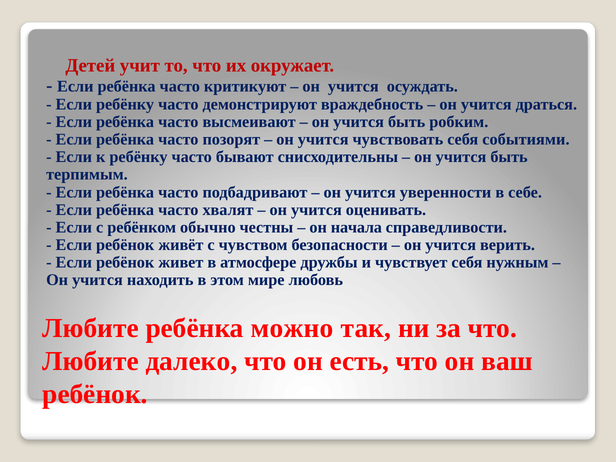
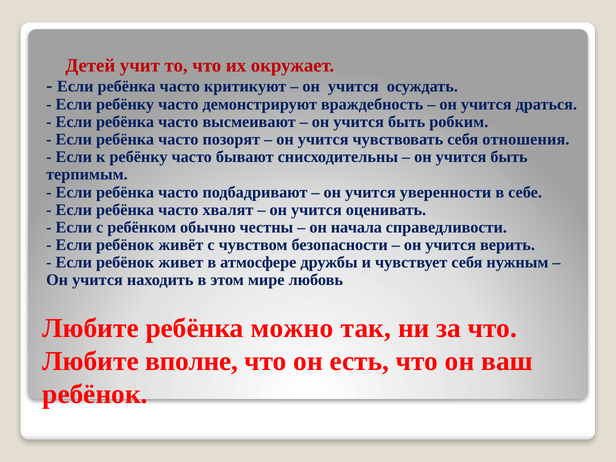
событиями: событиями -> отношения (526, 139)
далеко: далеко -> вполне (192, 361)
